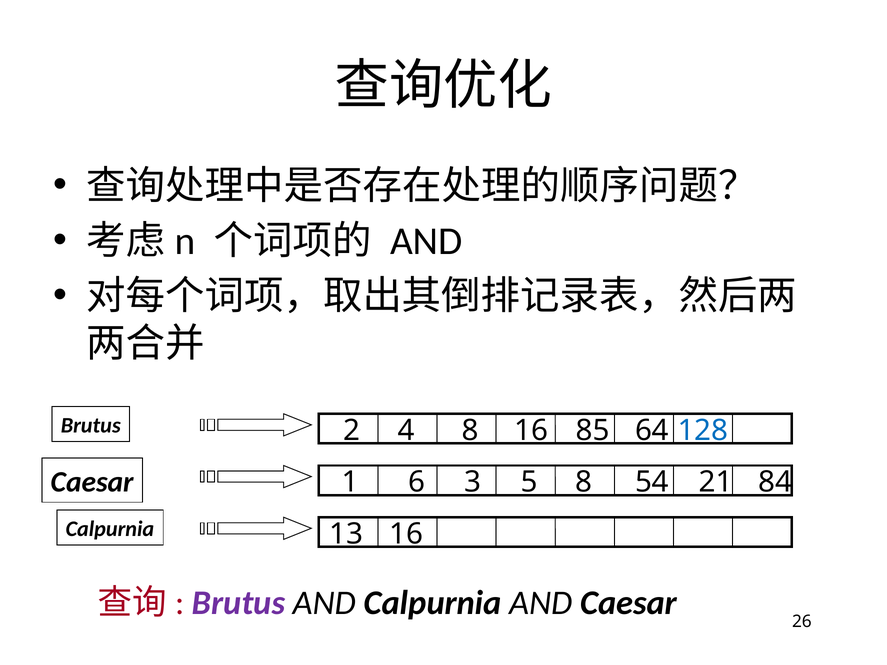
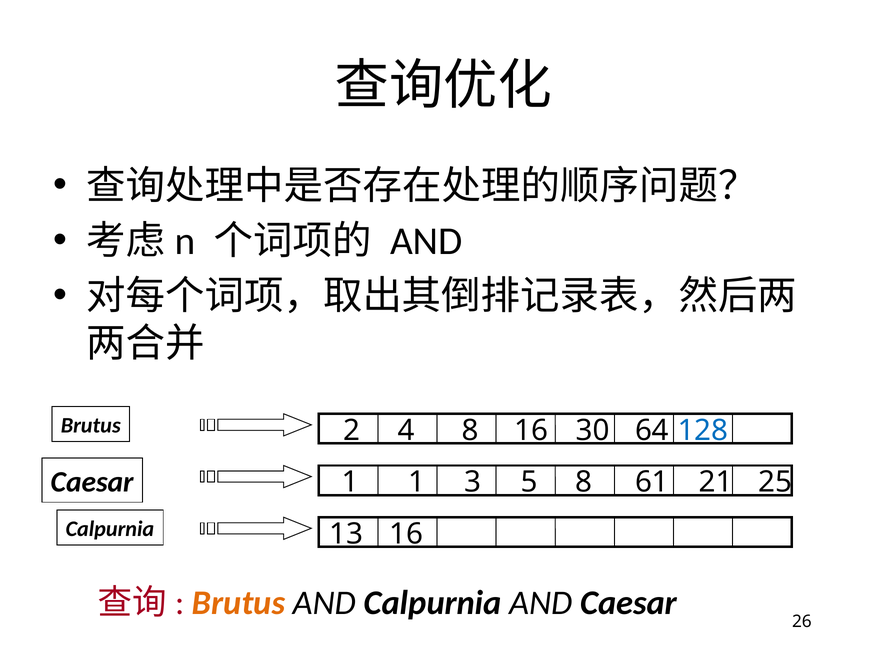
85: 85 -> 30 (593, 431)
1 6: 6 -> 1 (417, 482)
54: 54 -> 61 (652, 482)
84: 84 -> 25 (775, 482)
Brutus colour: purple -> orange (239, 603)
